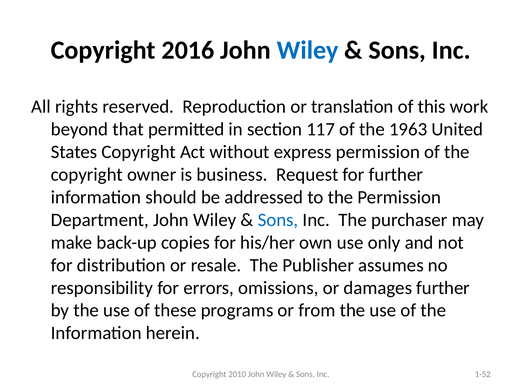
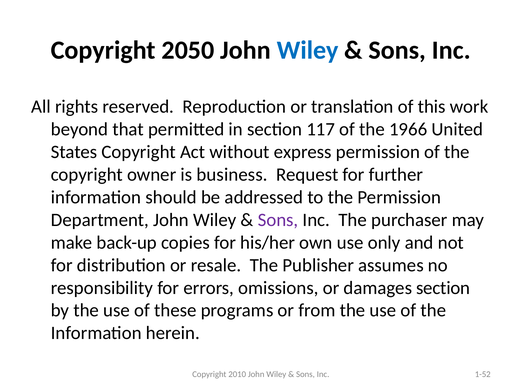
2016: 2016 -> 2050 (188, 50)
1963: 1963 -> 1966 (408, 129)
Sons colour: blue -> purple (278, 220)
damages further: further -> section (443, 287)
